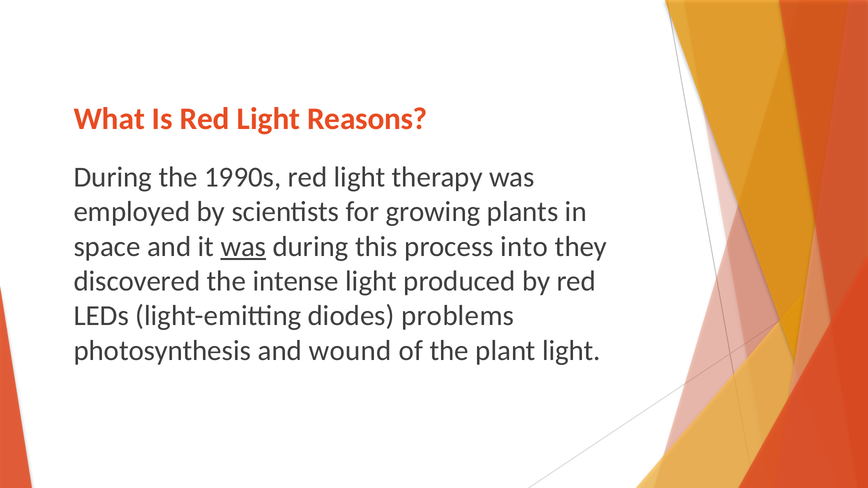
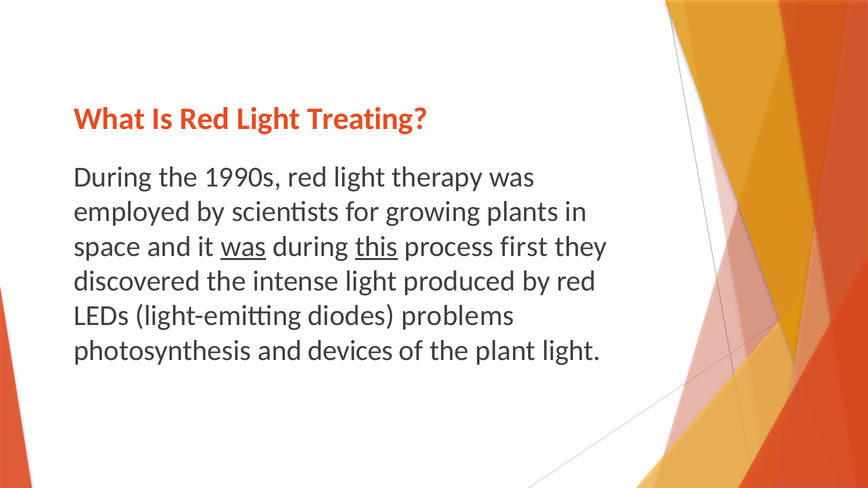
Reasons: Reasons -> Treating (367, 119)
this underline: none -> present (376, 247)
into: into -> first (524, 247)
wound: wound -> devices (351, 351)
